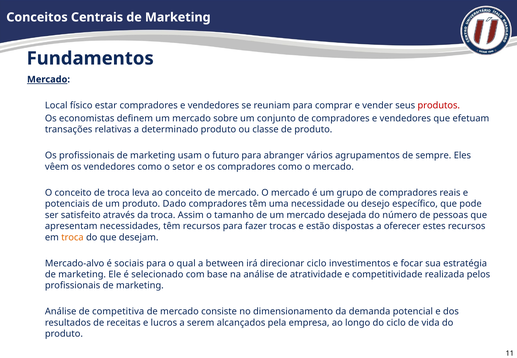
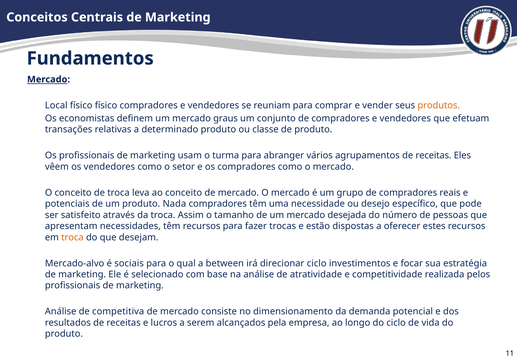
físico estar: estar -> físico (106, 105)
produtos colour: red -> orange (439, 105)
sobre: sobre -> graus (226, 118)
futuro: futuro -> turma (226, 156)
agrupamentos de sempre: sempre -> receitas (433, 156)
Dado: Dado -> Nada (174, 204)
